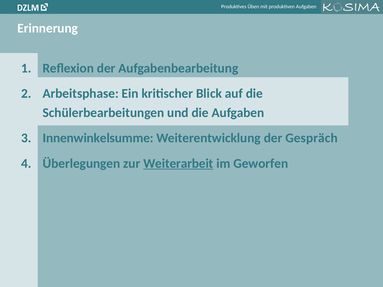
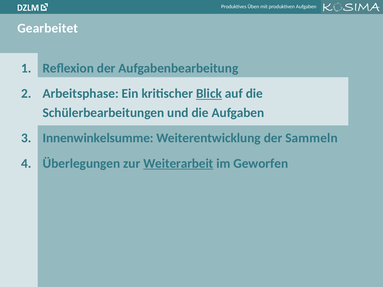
Erinnerung: Erinnerung -> Gearbeitet (48, 28)
Blick underline: none -> present (209, 94)
Gespräch: Gespräch -> Sammeln (312, 138)
